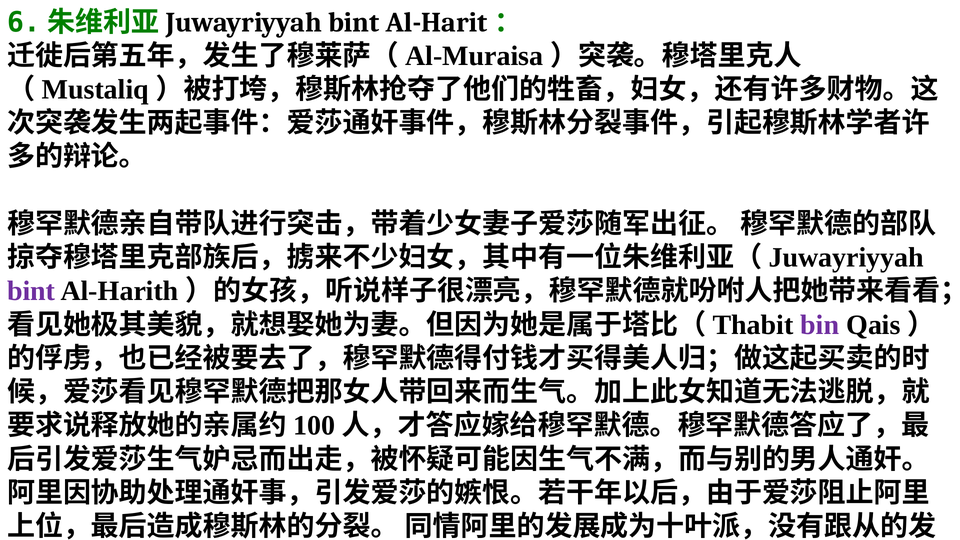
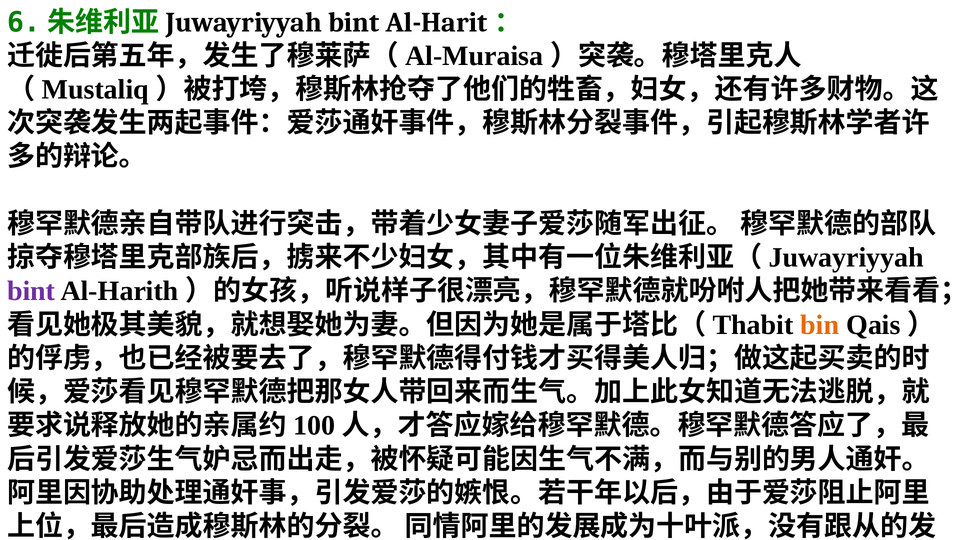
bin colour: purple -> orange (820, 325)
